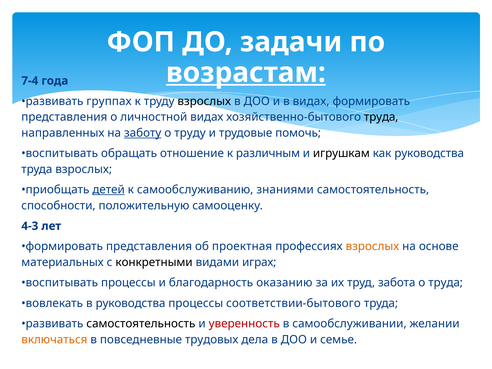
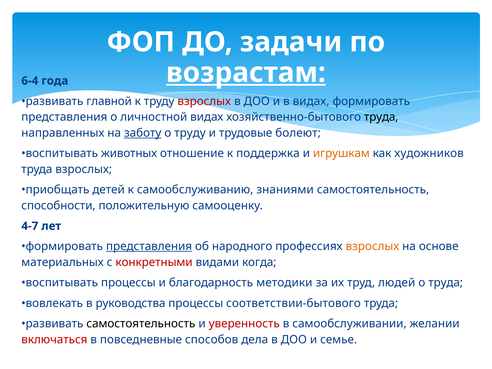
7-4: 7-4 -> 6-4 (30, 81)
группах: группах -> главной (109, 101)
взрослых colour: black -> red (204, 101)
помочь: помочь -> болеют (298, 133)
обращать: обращать -> животных (129, 153)
различным: различным -> поддержка (268, 153)
игрушкам colour: black -> orange (341, 153)
как руководства: руководства -> художников (429, 153)
детей underline: present -> none (109, 190)
4-3: 4-3 -> 4-7 (30, 226)
представления underline: none -> present (149, 246)
проектная: проектная -> народного (242, 246)
конкретными colour: black -> red (154, 262)
играх: играх -> когда (259, 262)
оказанию: оказанию -> методики (284, 283)
забота: забота -> людей (397, 283)
включаться colour: orange -> red (54, 340)
трудовых: трудовых -> способов (212, 340)
